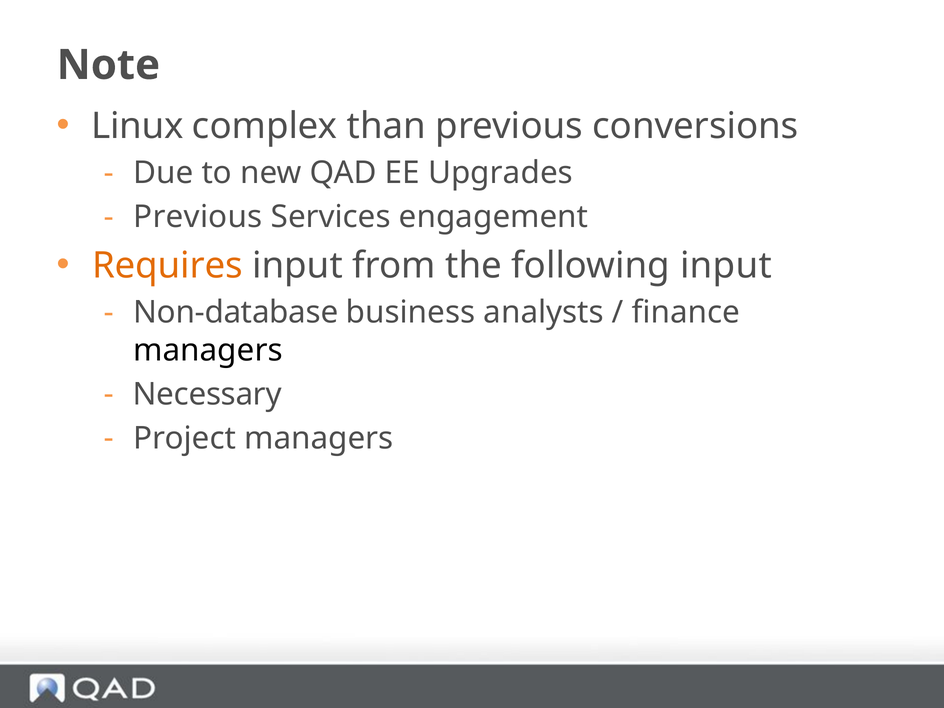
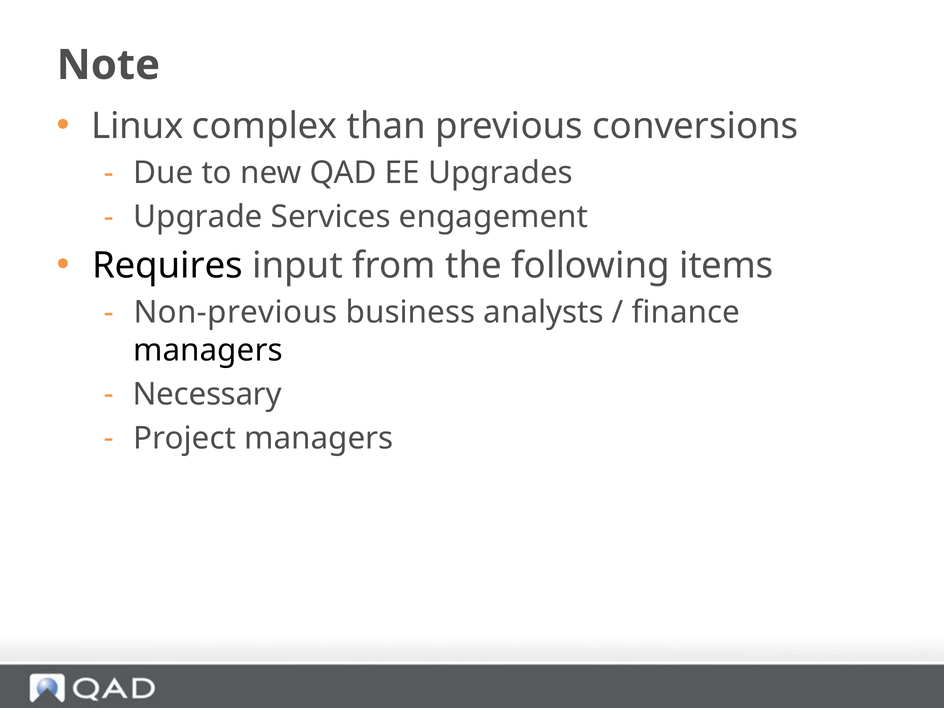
Previous: Previous -> Upgrade (198, 217)
Requires colour: orange -> black (167, 266)
following input: input -> items (726, 266)
Non-database: Non-database -> Non-previous (235, 313)
